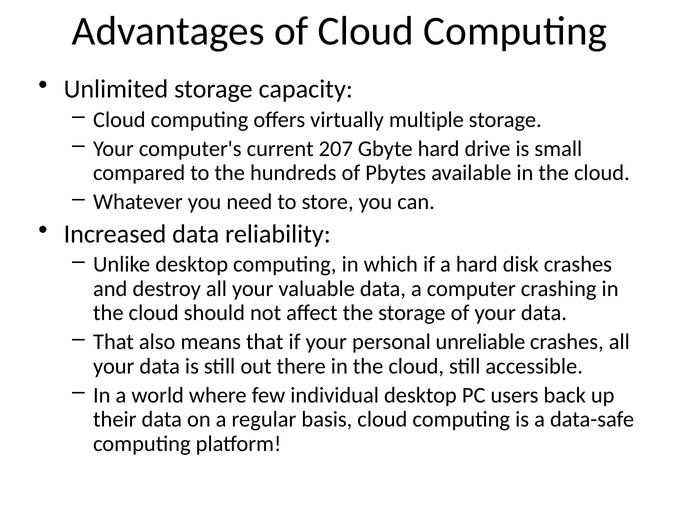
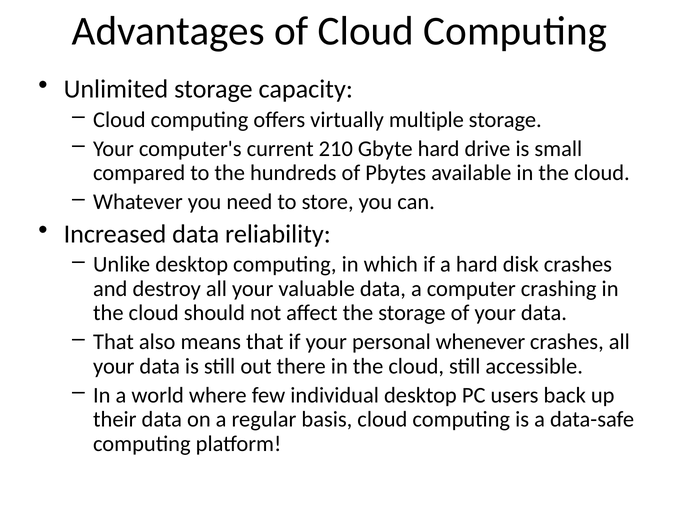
207: 207 -> 210 (336, 149)
unreliable: unreliable -> whenever (480, 342)
